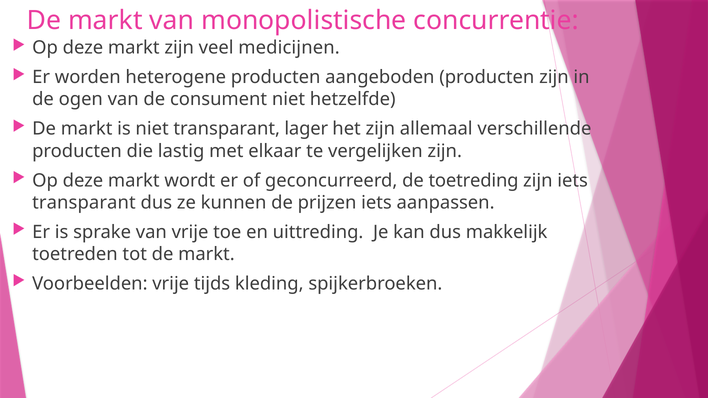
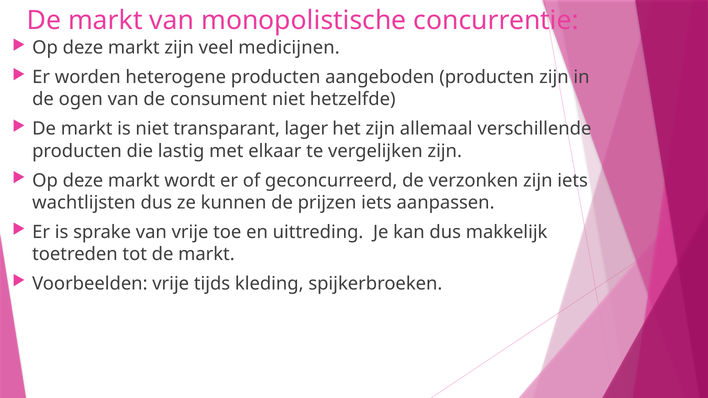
toetreding: toetreding -> verzonken (473, 181)
transparant: transparant -> wachtlijsten (84, 203)
